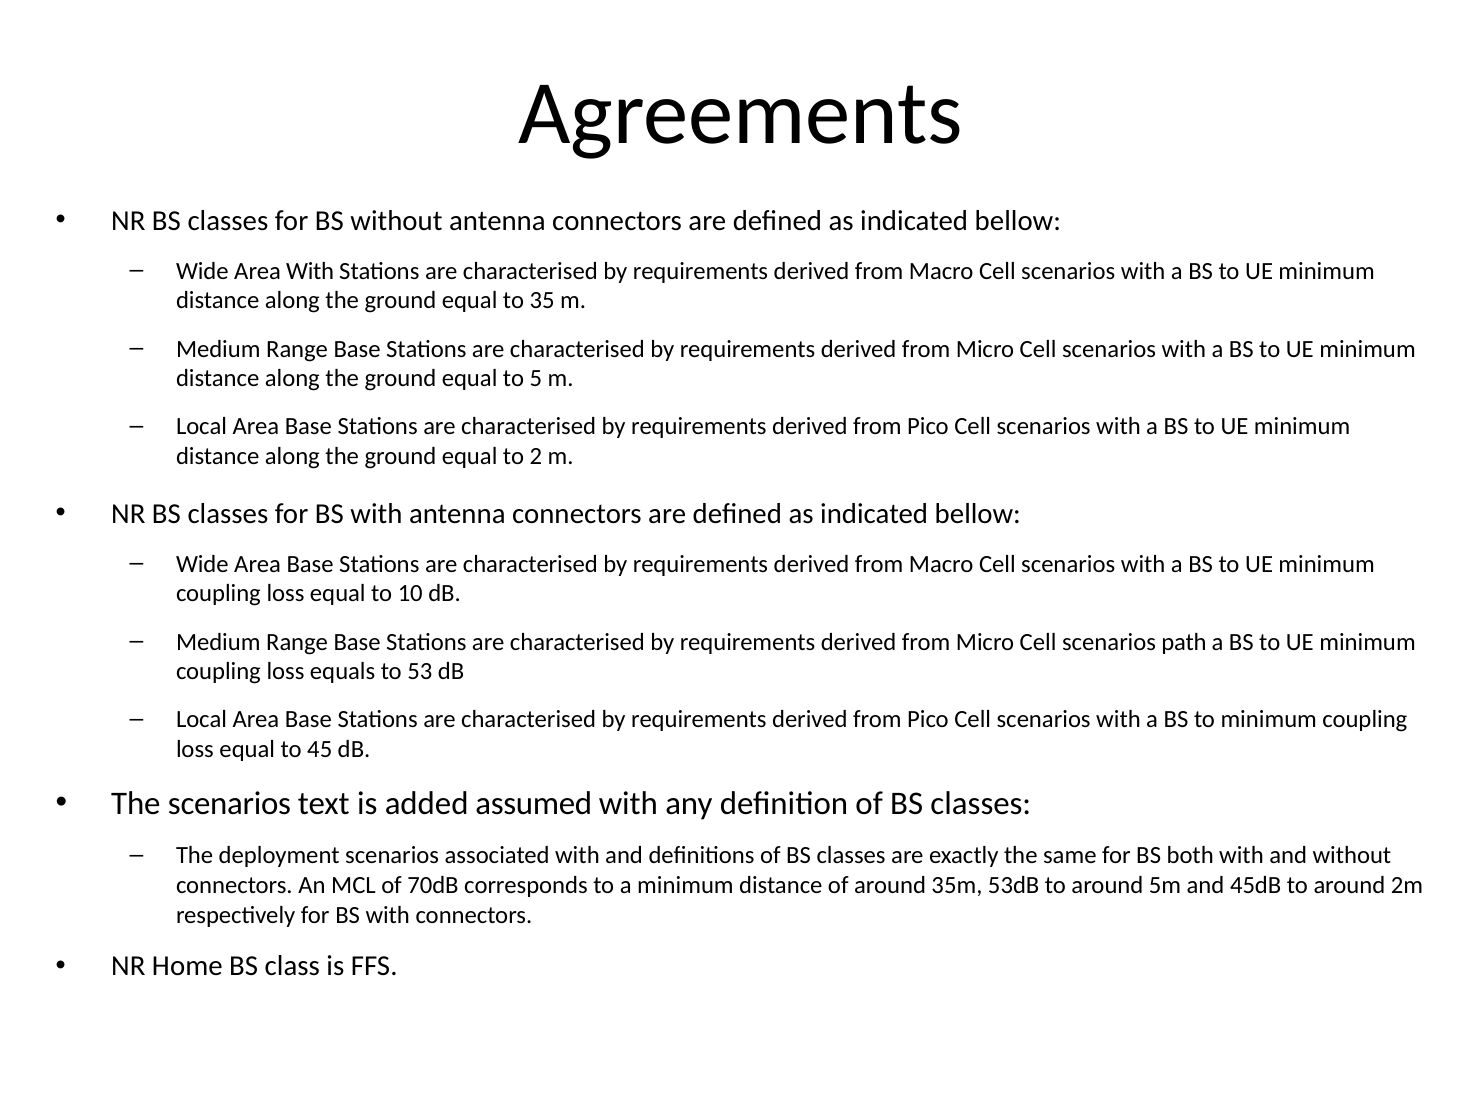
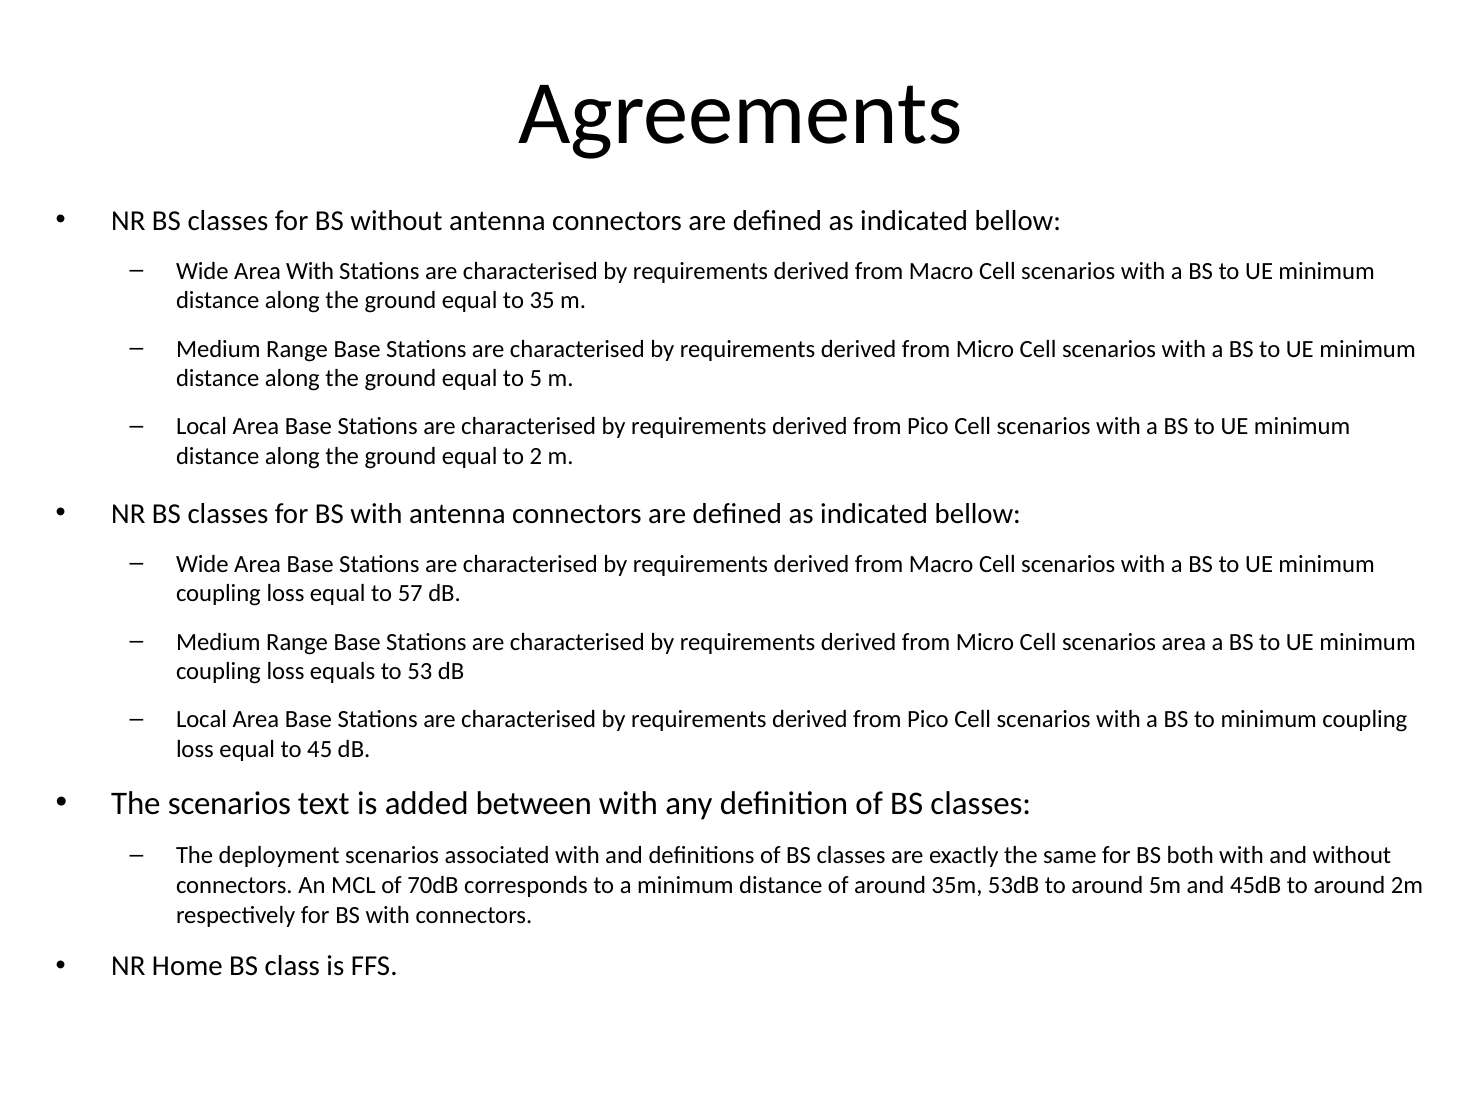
10: 10 -> 57 (410, 593)
scenarios path: path -> area (1184, 642)
assumed: assumed -> between (534, 803)
